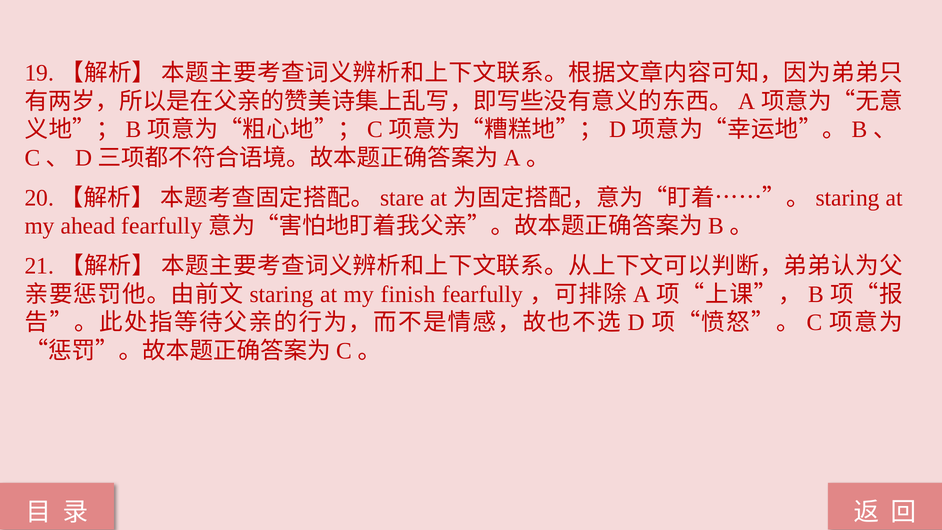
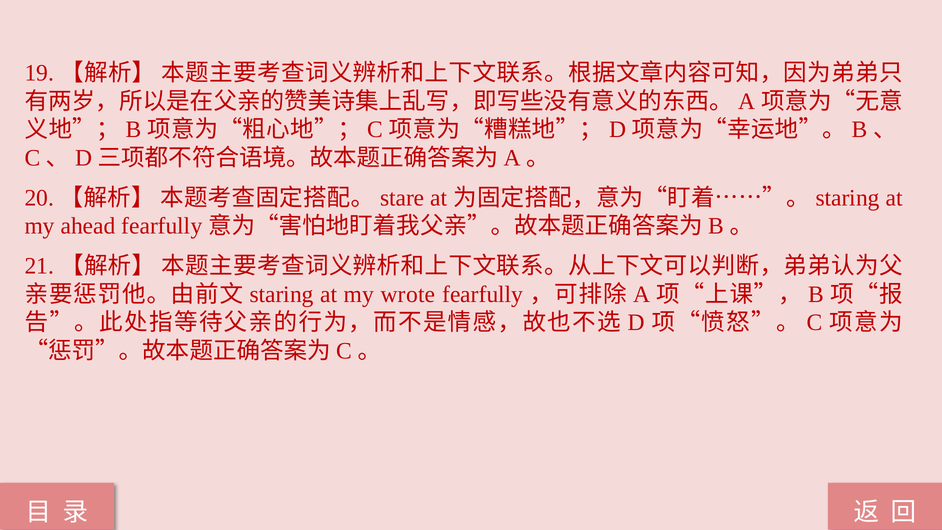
finish: finish -> wrote (408, 294)
